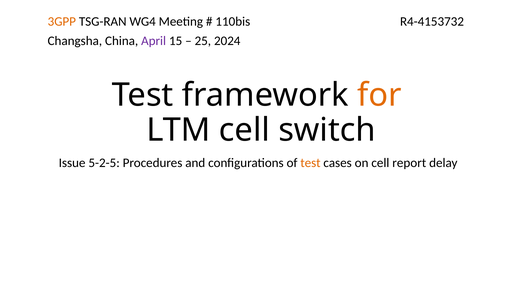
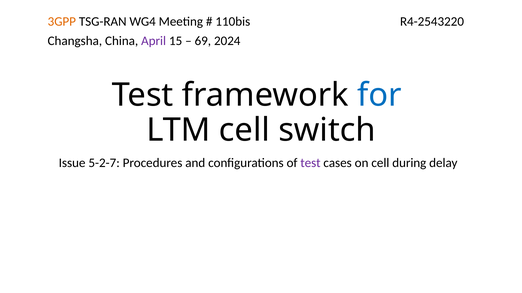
R4-4153732: R4-4153732 -> R4-2543220 (432, 22)
25: 25 -> 69 (203, 41)
for colour: orange -> blue (379, 95)
5-2-5: 5-2-5 -> 5-2-7 (104, 163)
test colour: orange -> purple (310, 163)
report: report -> during (409, 163)
